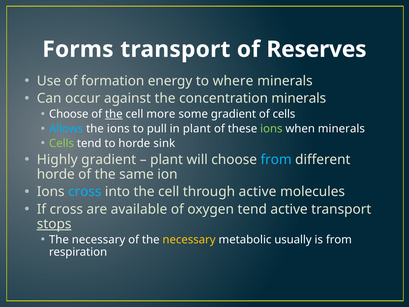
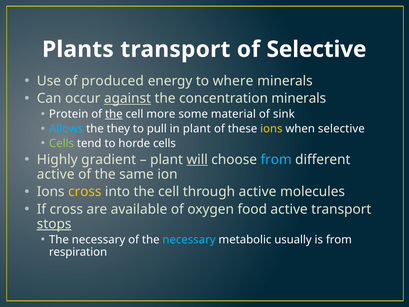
Forms: Forms -> Plants (78, 49)
of Reserves: Reserves -> Selective (317, 49)
formation: formation -> produced (113, 81)
against underline: none -> present (127, 98)
Choose: Choose -> Protein (69, 114)
some gradient: gradient -> material (233, 114)
of cells: cells -> sink (284, 114)
the ions: ions -> they (118, 129)
ions colour: light green -> yellow (271, 129)
when minerals: minerals -> selective (341, 129)
horde sink: sink -> cells (164, 143)
will underline: none -> present (197, 159)
horde: horde -> active (56, 174)
cross colour: light blue -> yellow (85, 192)
oxygen tend: tend -> food (252, 209)
necessary colour: yellow -> light blue (189, 239)
